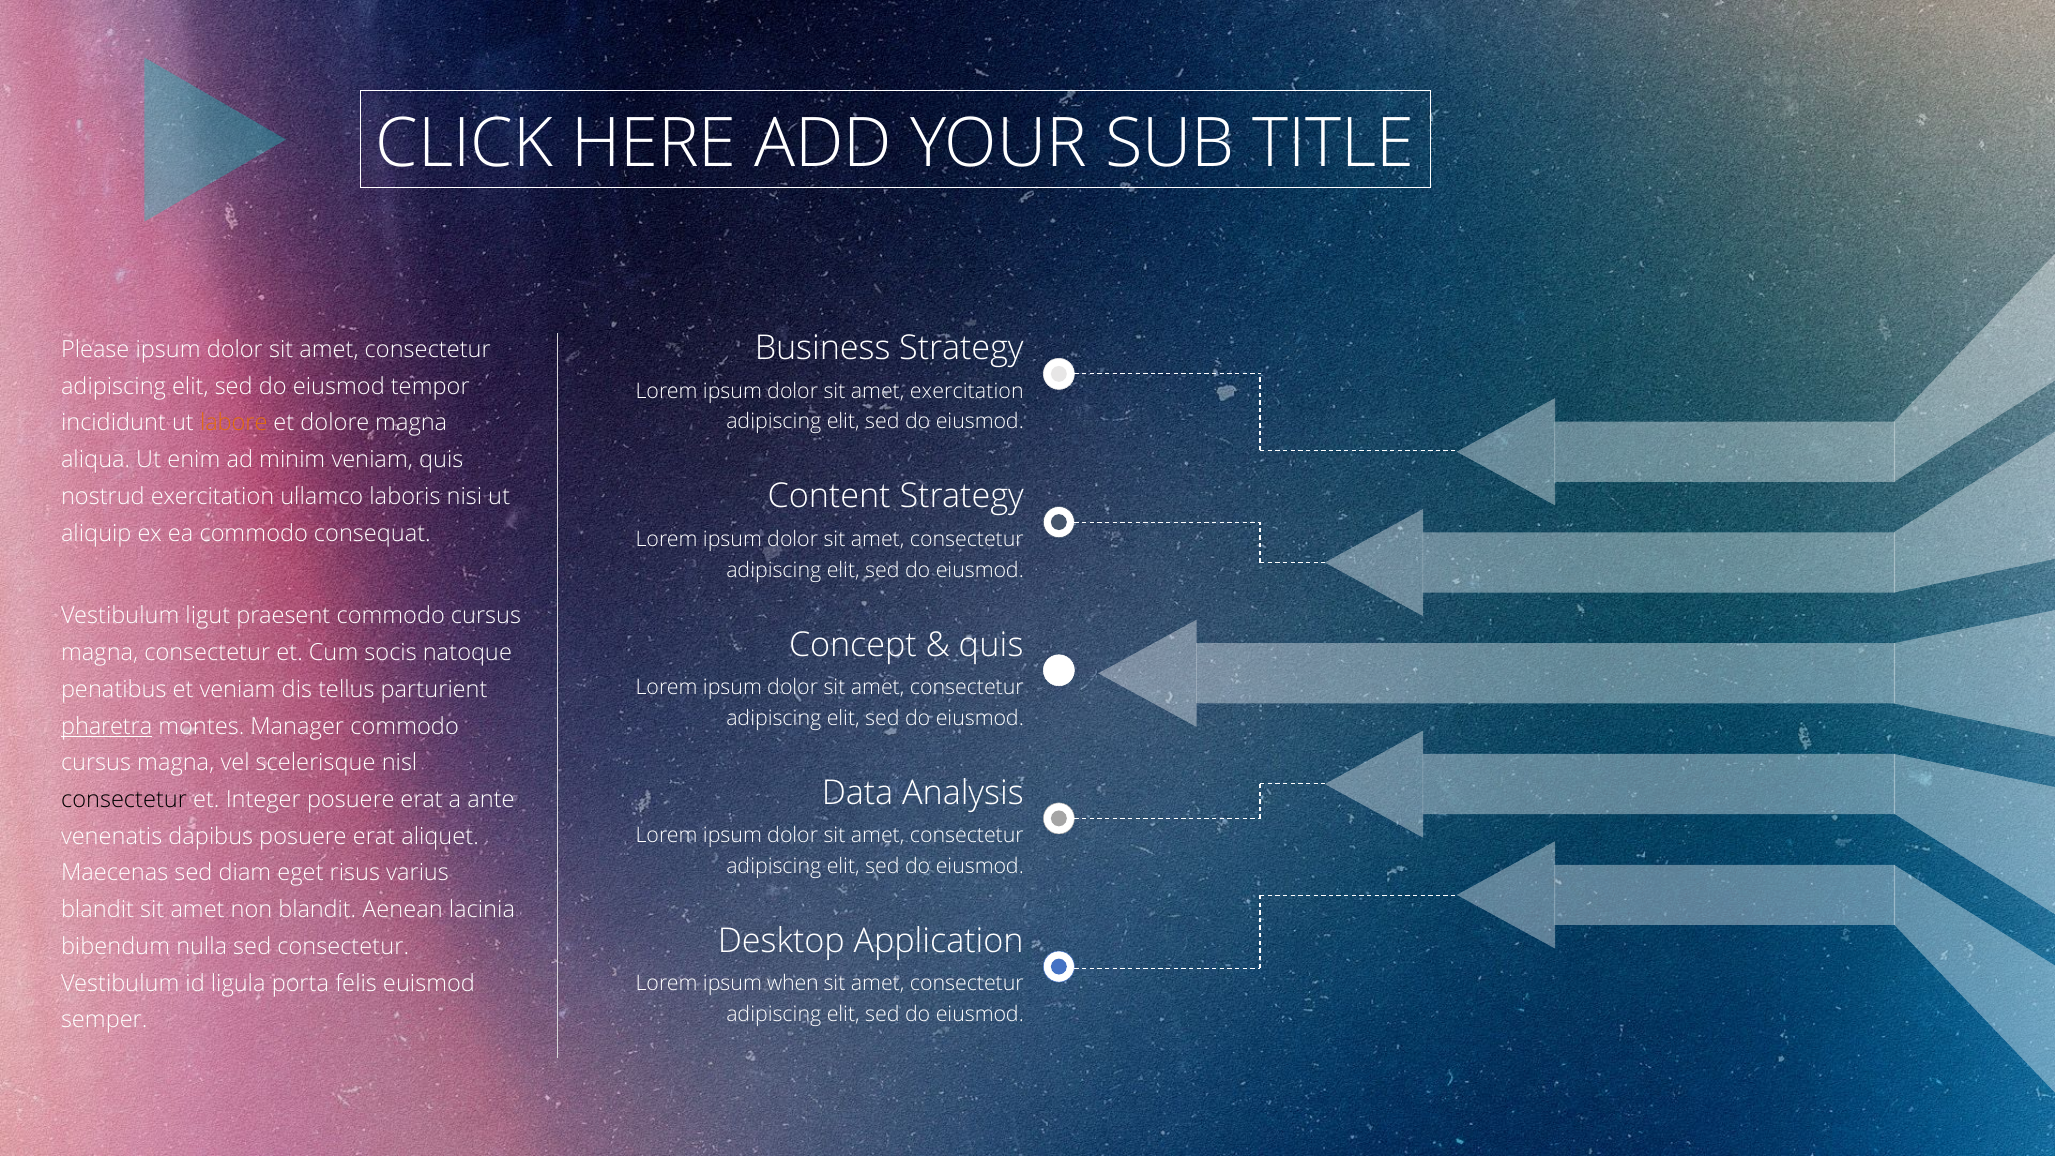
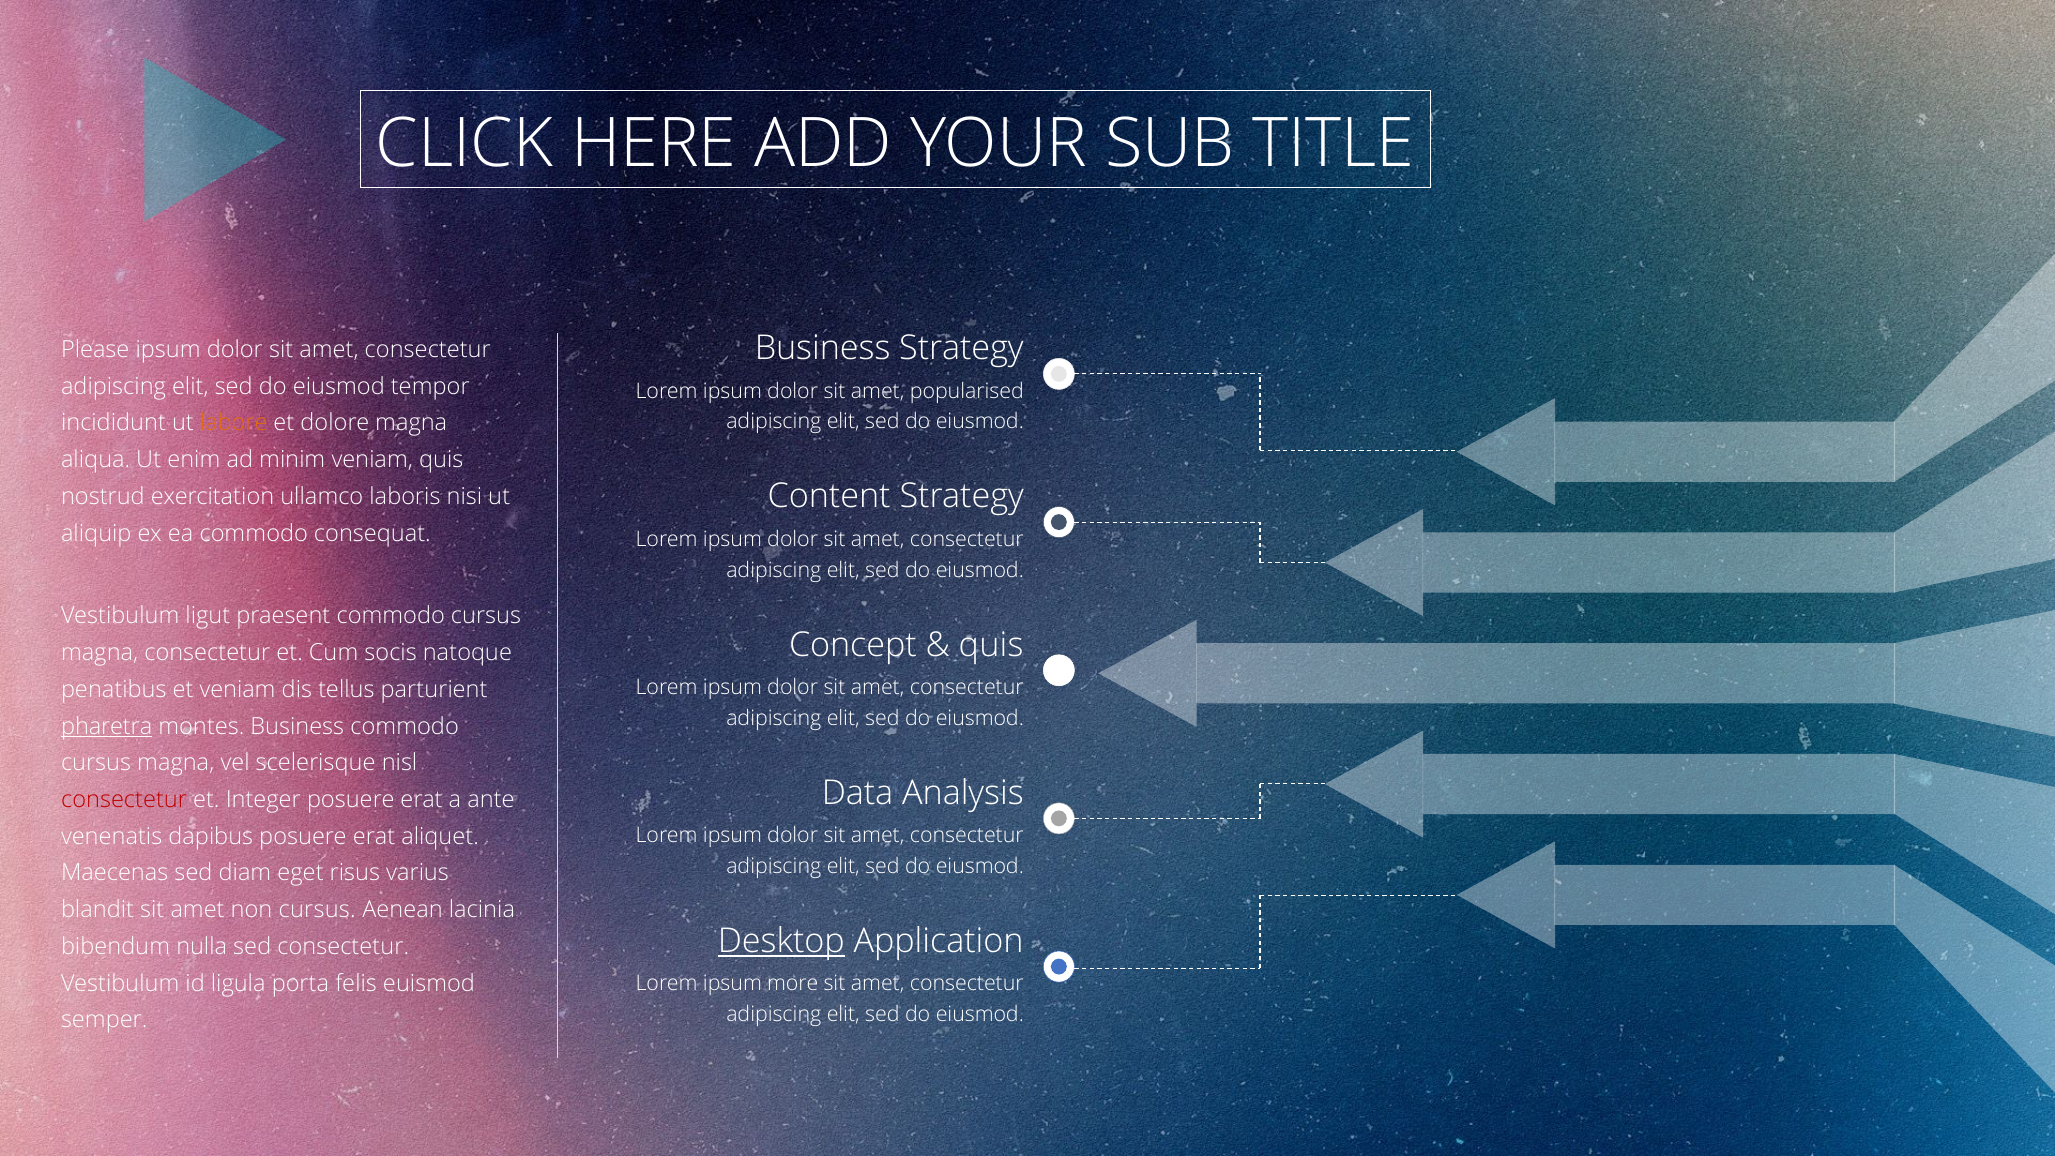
amet exercitation: exercitation -> popularised (967, 391)
montes Manager: Manager -> Business (297, 726)
consectetur colour: black -> red (124, 800)
non blandit: blandit -> cursus (317, 910)
Desktop underline: none -> present (781, 941)
when: when -> more (793, 984)
